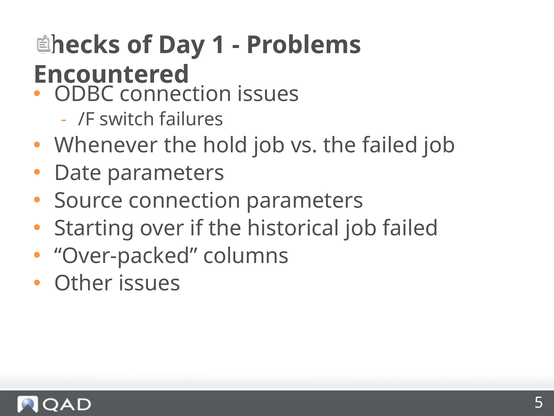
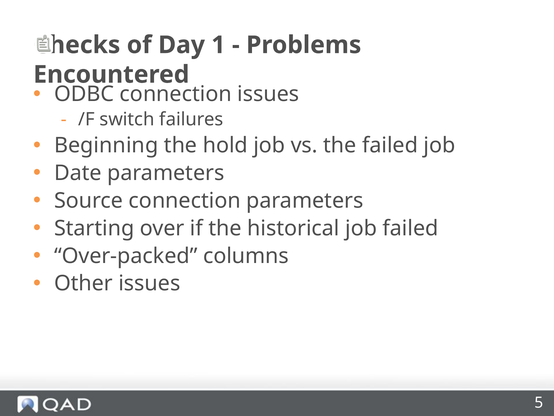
Whenever: Whenever -> Beginning (106, 145)
